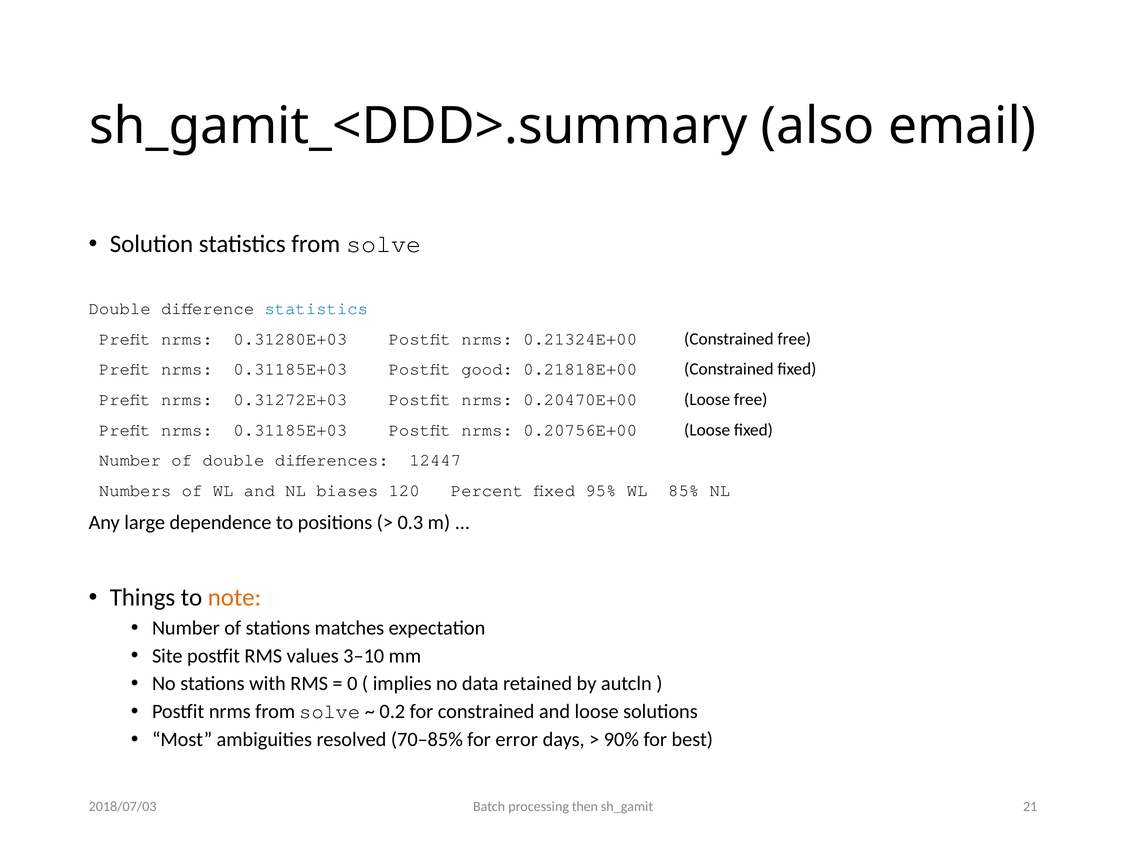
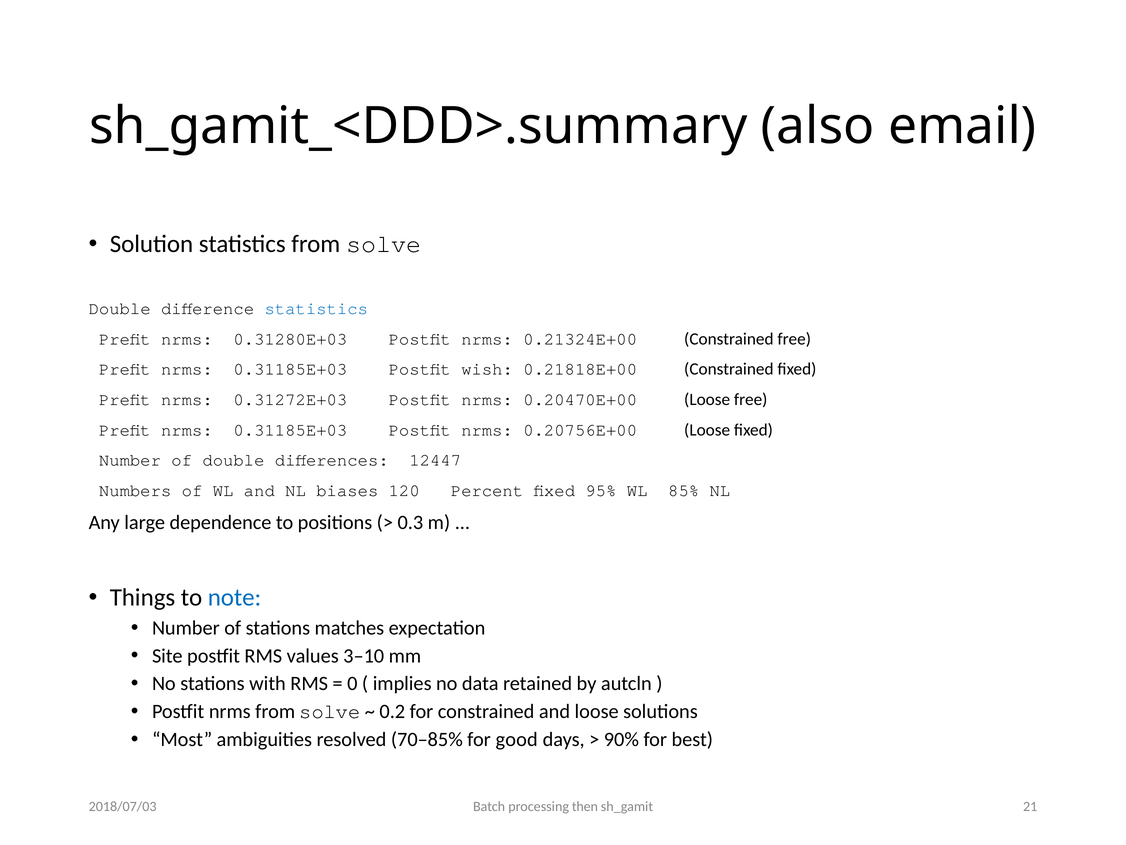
good: good -> wish (487, 369)
note colour: orange -> blue (234, 597)
error: error -> good (517, 739)
